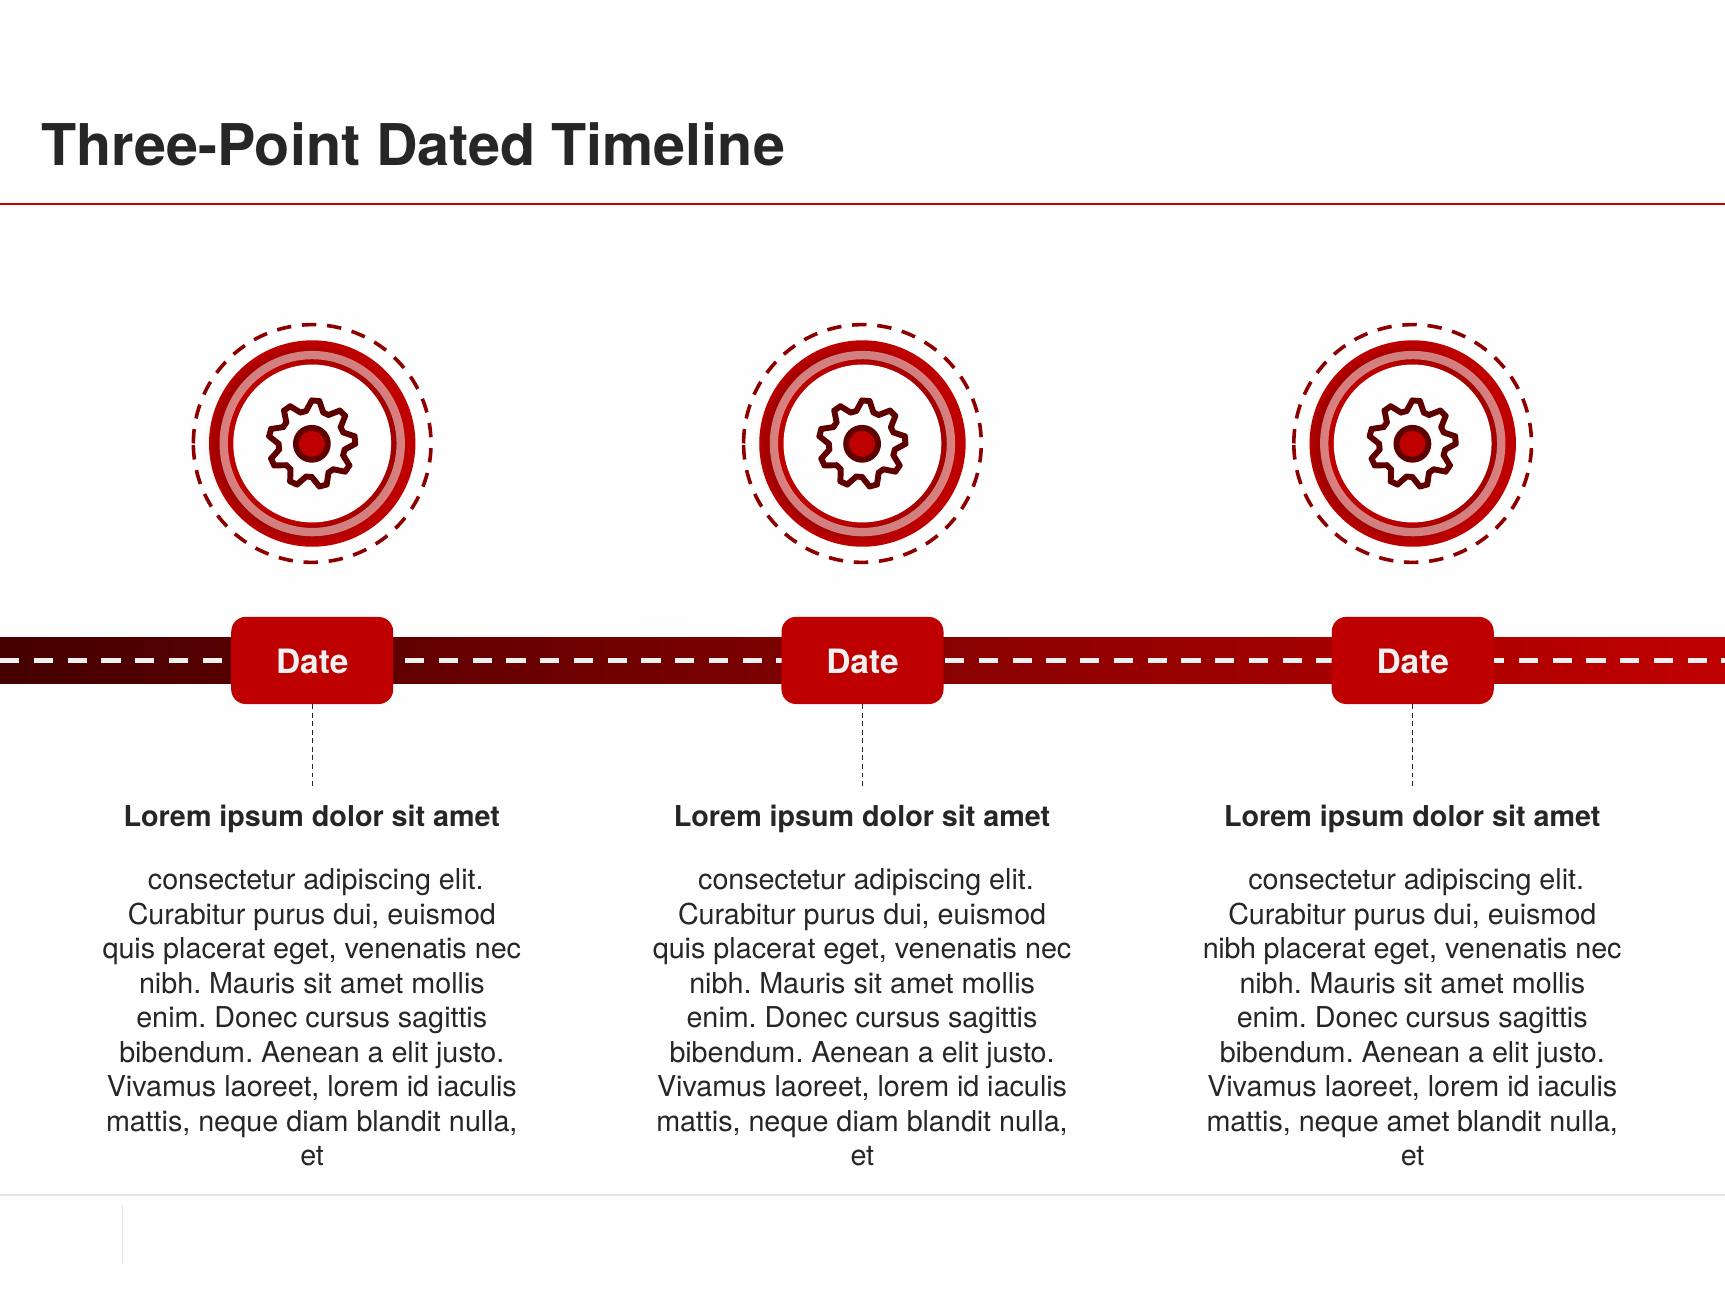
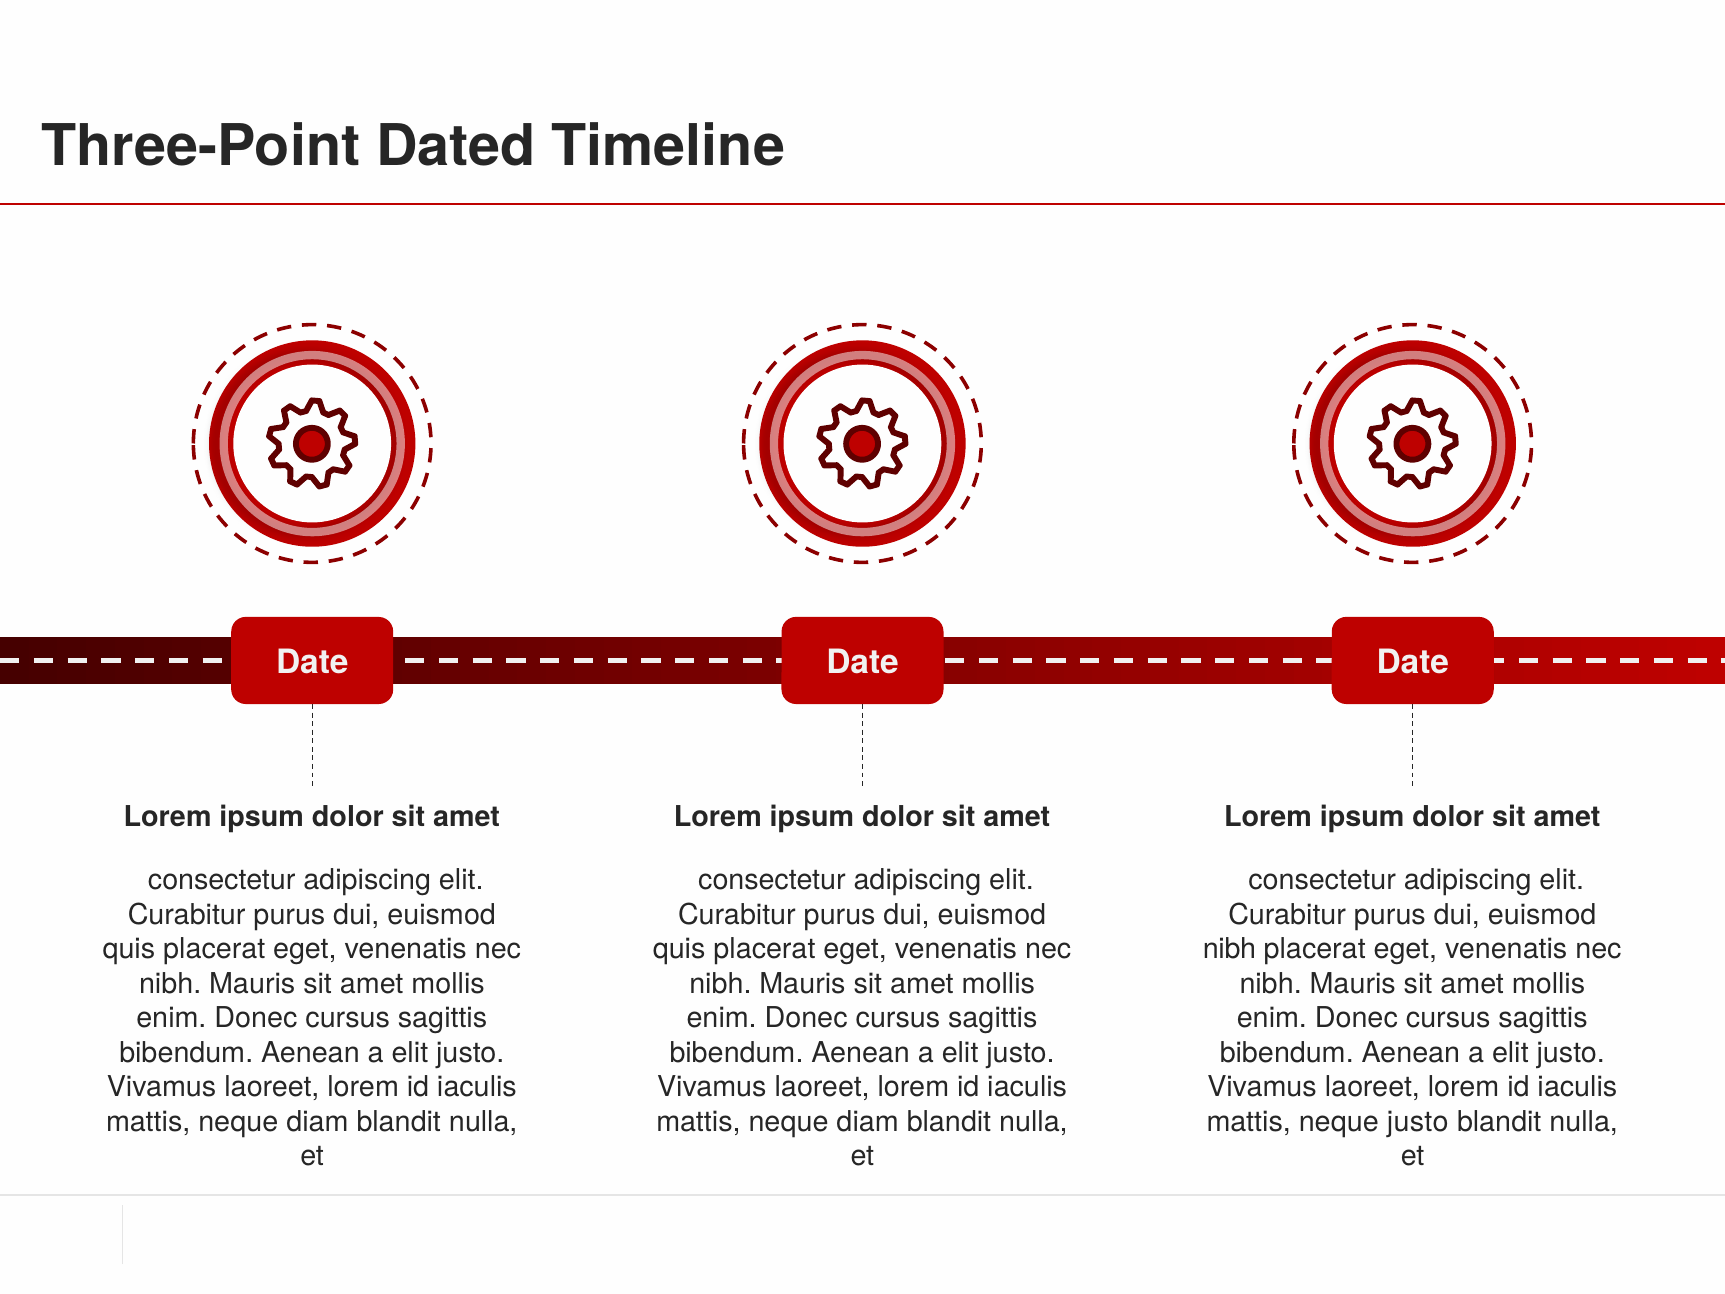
neque amet: amet -> justo (1418, 1121)
